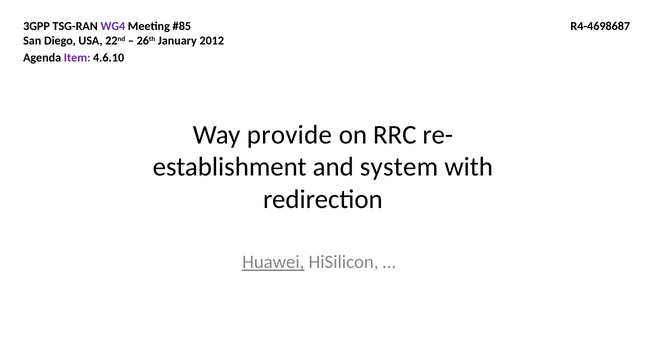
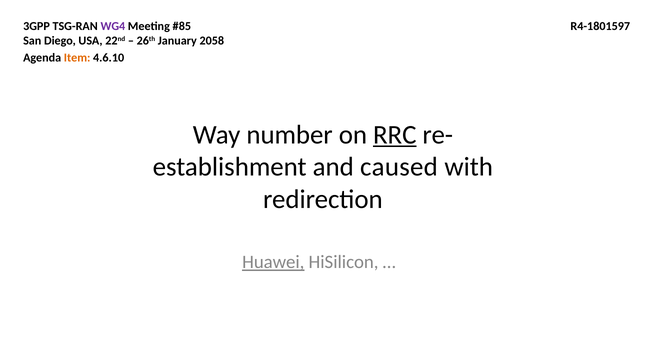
R4-4698687: R4-4698687 -> R4-1801597 (600, 26)
2012: 2012 -> 2058 (212, 41)
Item colour: purple -> orange (77, 58)
provide: provide -> number (290, 134)
RRC underline: none -> present (395, 134)
system: system -> caused (399, 167)
